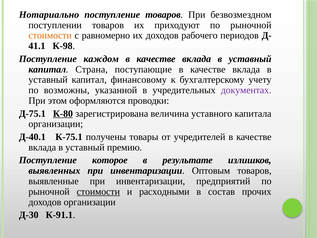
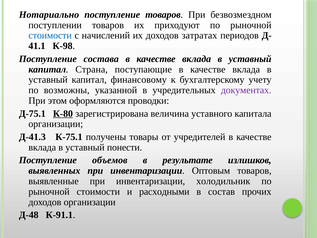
стоимости colour: orange -> blue (50, 36)
равномерно: равномерно -> начислений (106, 36)
рабочего: рабочего -> затратах (199, 36)
каждом: каждом -> состава (101, 59)
Д-40.1: Д-40.1 -> Д-41.3 (32, 137)
премию: премию -> понести (125, 147)
которое: которое -> объемов (110, 160)
предприятий: предприятий -> холодильник (223, 181)
стоимости underline: present -> none (98, 191)
Д-30: Д-30 -> Д-48 (29, 215)
